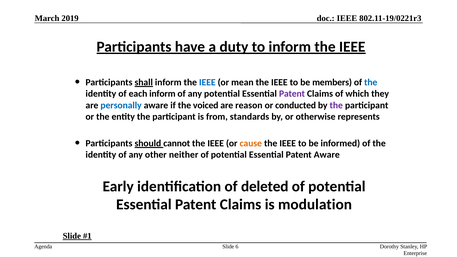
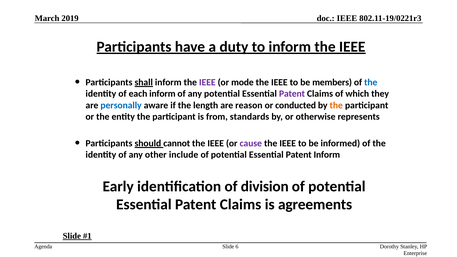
IEEE colour: blue -> purple (207, 82)
mean: mean -> mode (242, 82)
voiced: voiced -> length (206, 105)
the colour: purple -> orange (336, 105)
cause colour: orange -> purple (251, 143)
neither: neither -> include (184, 155)
Patent Aware: Aware -> Inform (327, 155)
deleted: deleted -> division (265, 186)
modulation: modulation -> agreements (315, 205)
